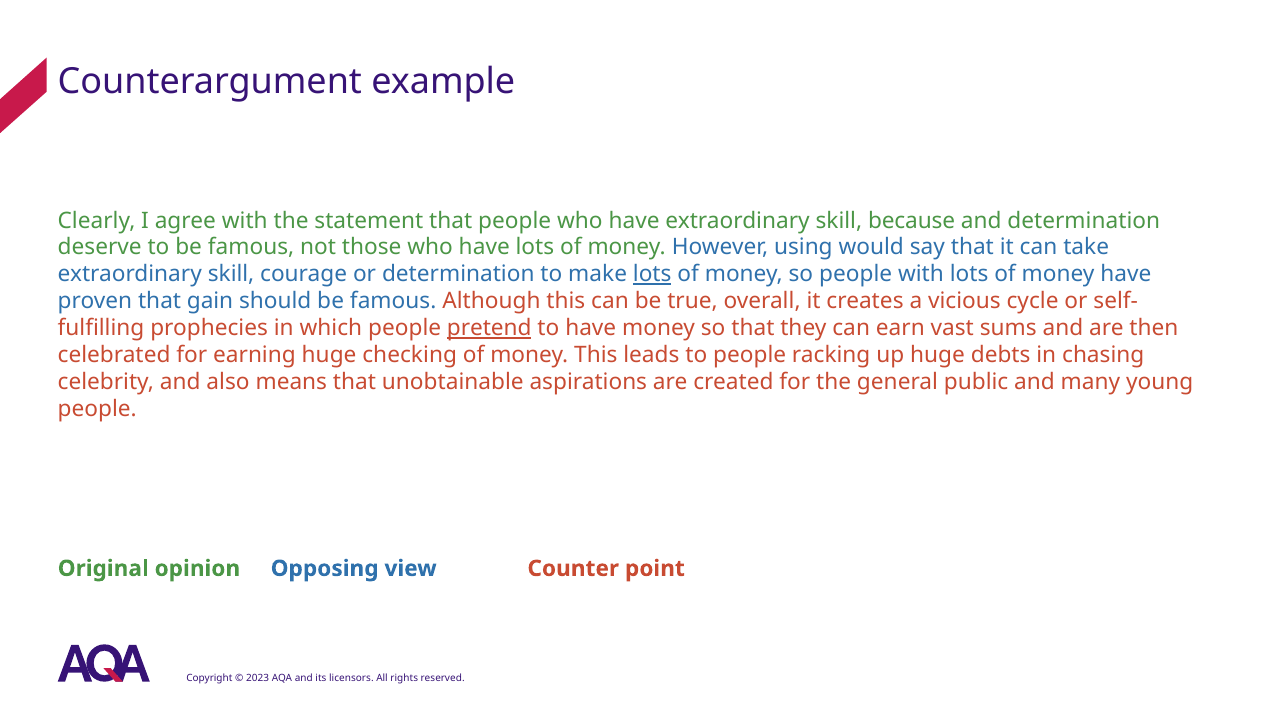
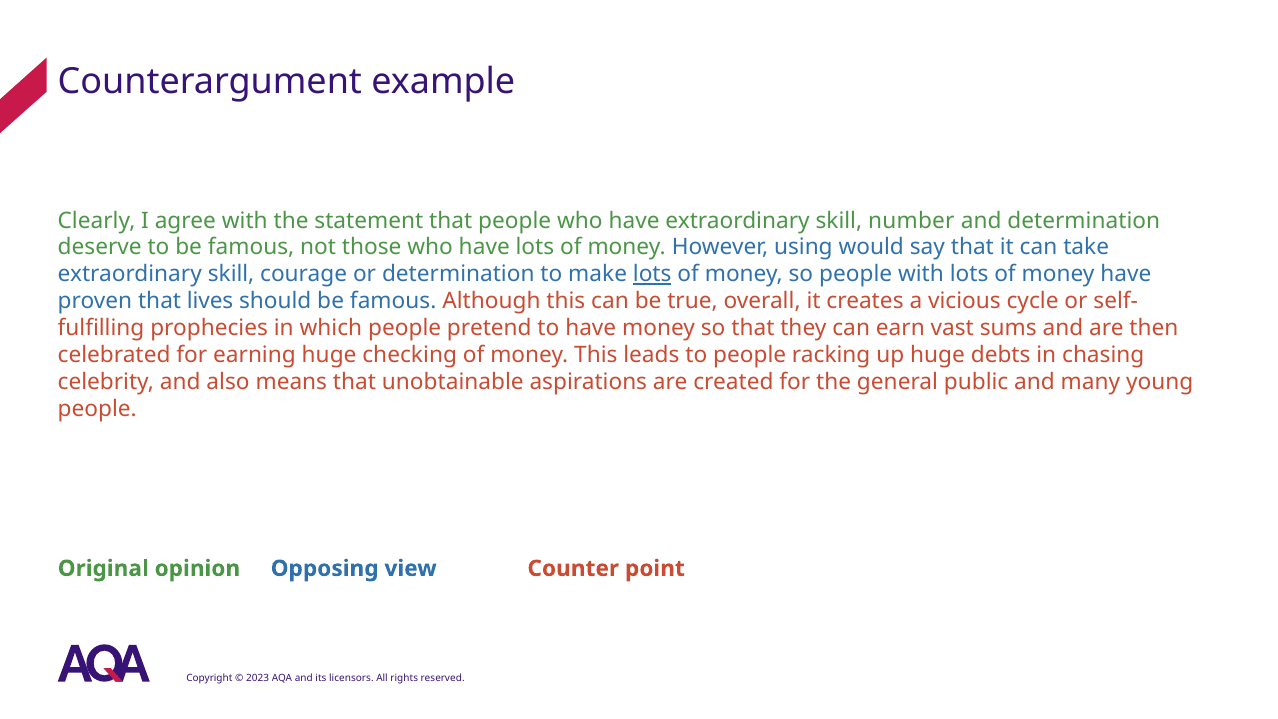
because: because -> number (911, 221)
gain: gain -> lives (210, 301)
pretend underline: present -> none (489, 328)
